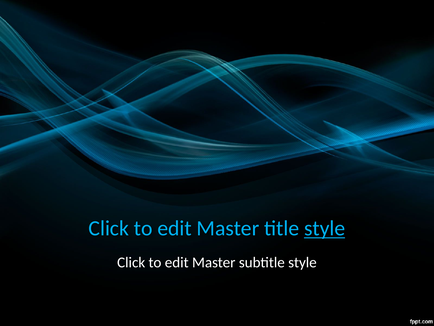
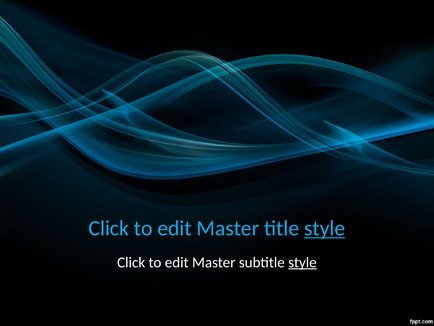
style underline: none -> present (302, 262)
